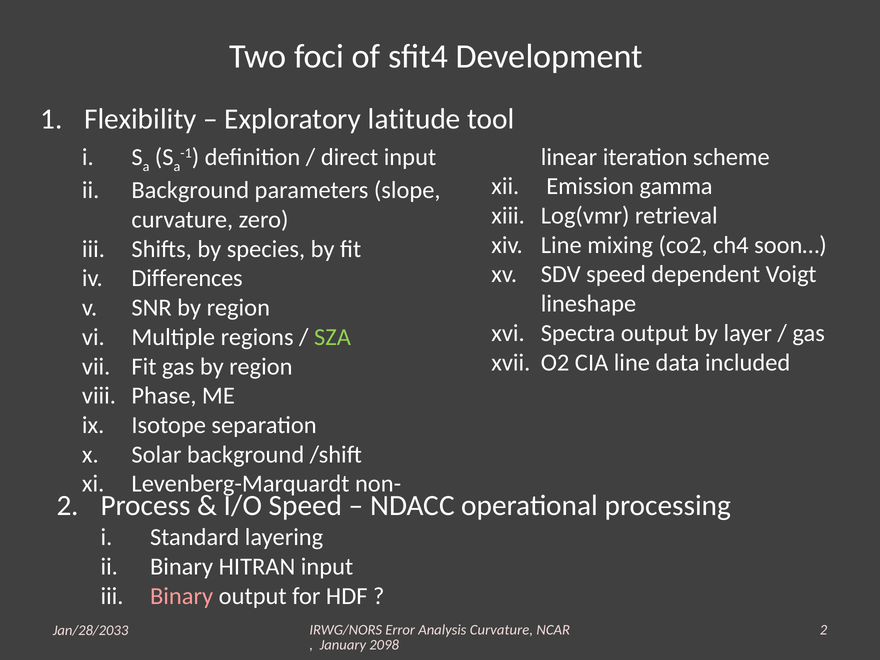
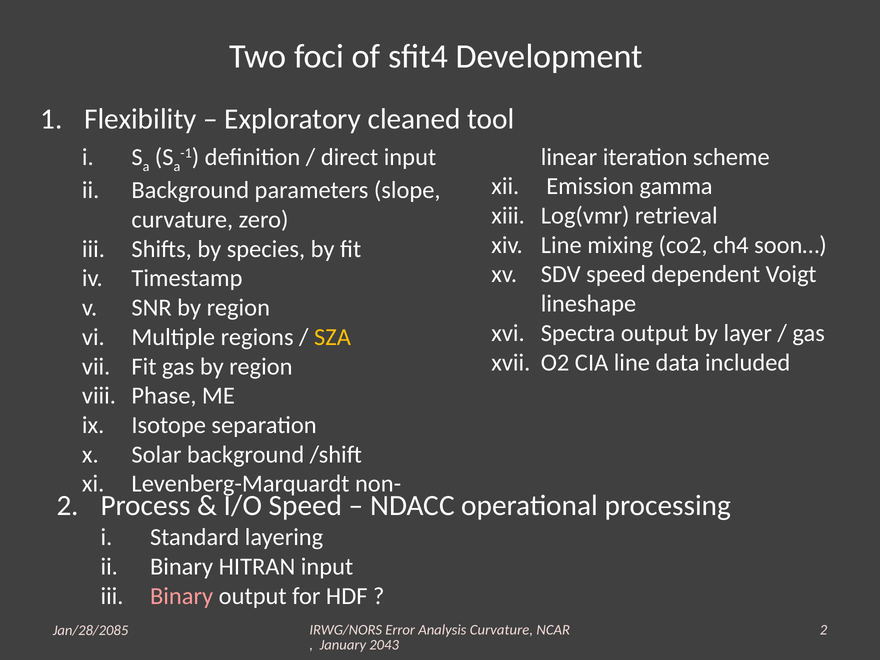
latitude: latitude -> cleaned (414, 119)
Differences: Differences -> Timestamp (187, 278)
SZA colour: light green -> yellow (332, 337)
Jan/28/2033: Jan/28/2033 -> Jan/28/2085 (91, 630)
2098: 2098 -> 2043 (384, 645)
